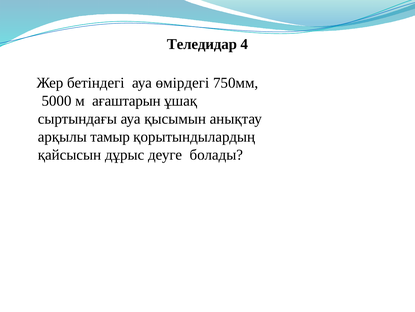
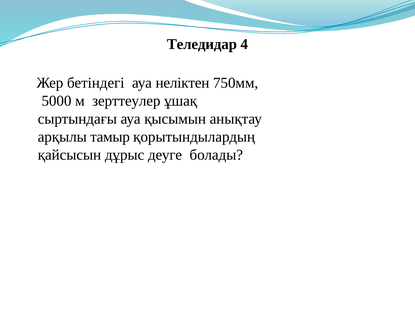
өмірдегі: өмірдегі -> неліктен (182, 83)
ағаштарын: ағаштарын -> зерттеулер (126, 101)
